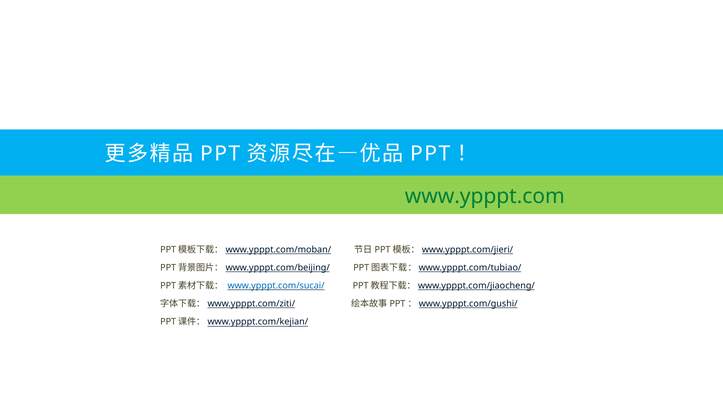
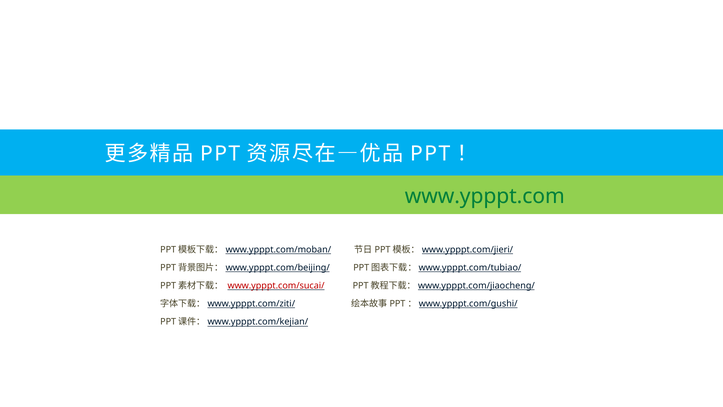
www.ypppt.com/sucai/ colour: blue -> red (276, 286)
